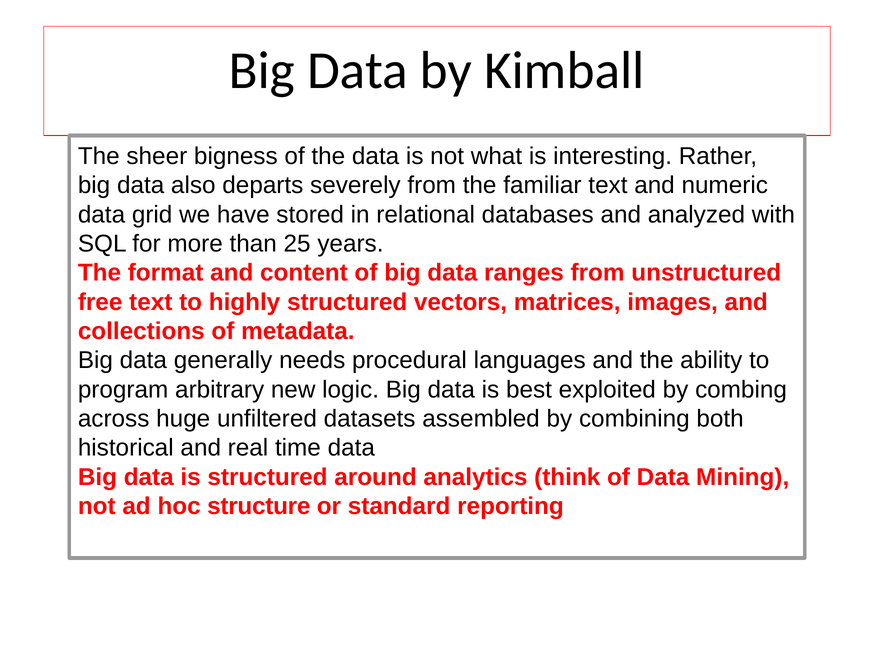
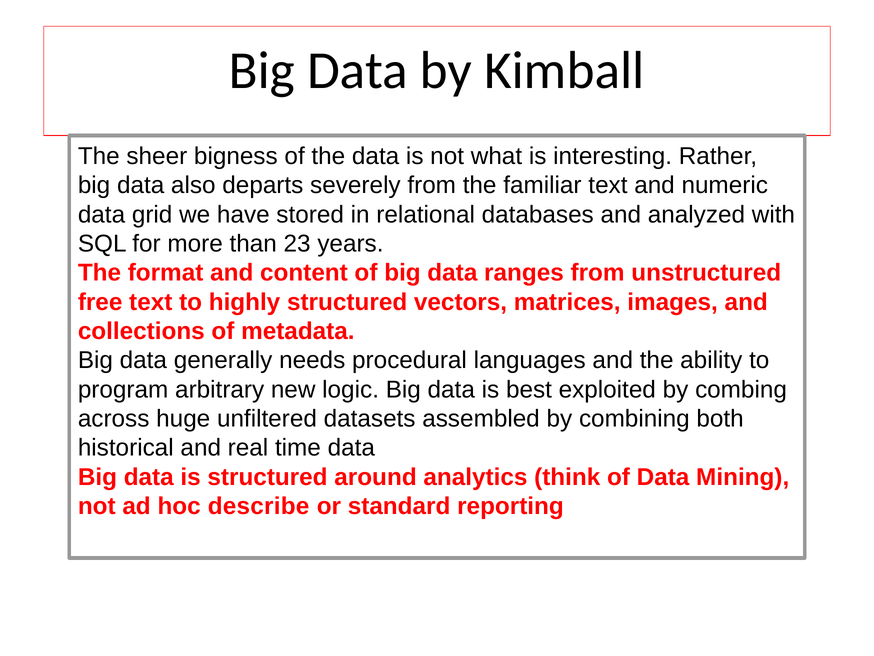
25: 25 -> 23 (297, 244)
structure: structure -> describe (259, 506)
